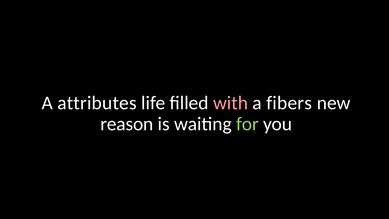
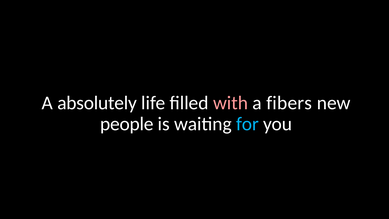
attributes: attributes -> absolutely (97, 103)
reason: reason -> people (127, 124)
for colour: light green -> light blue (247, 124)
